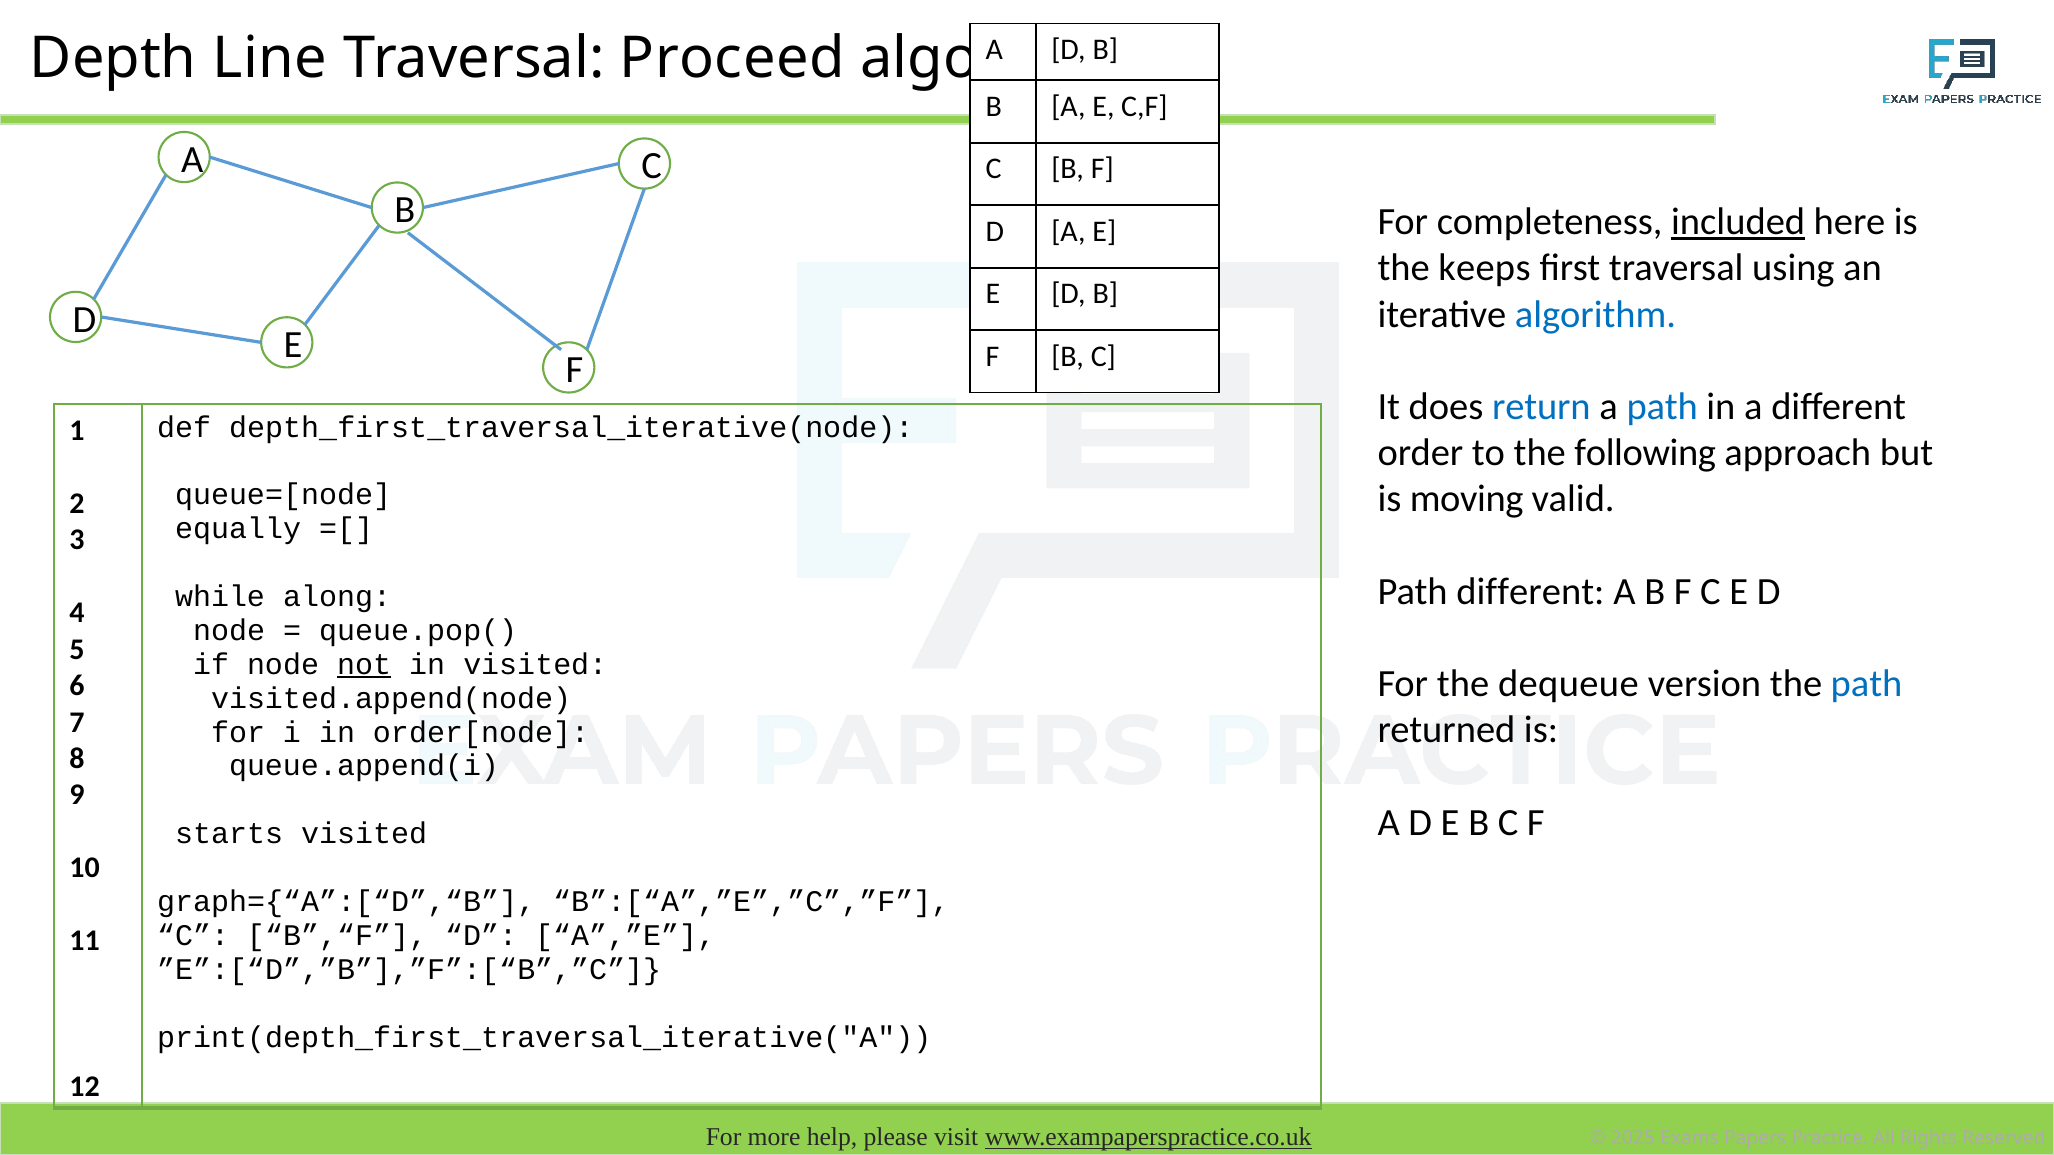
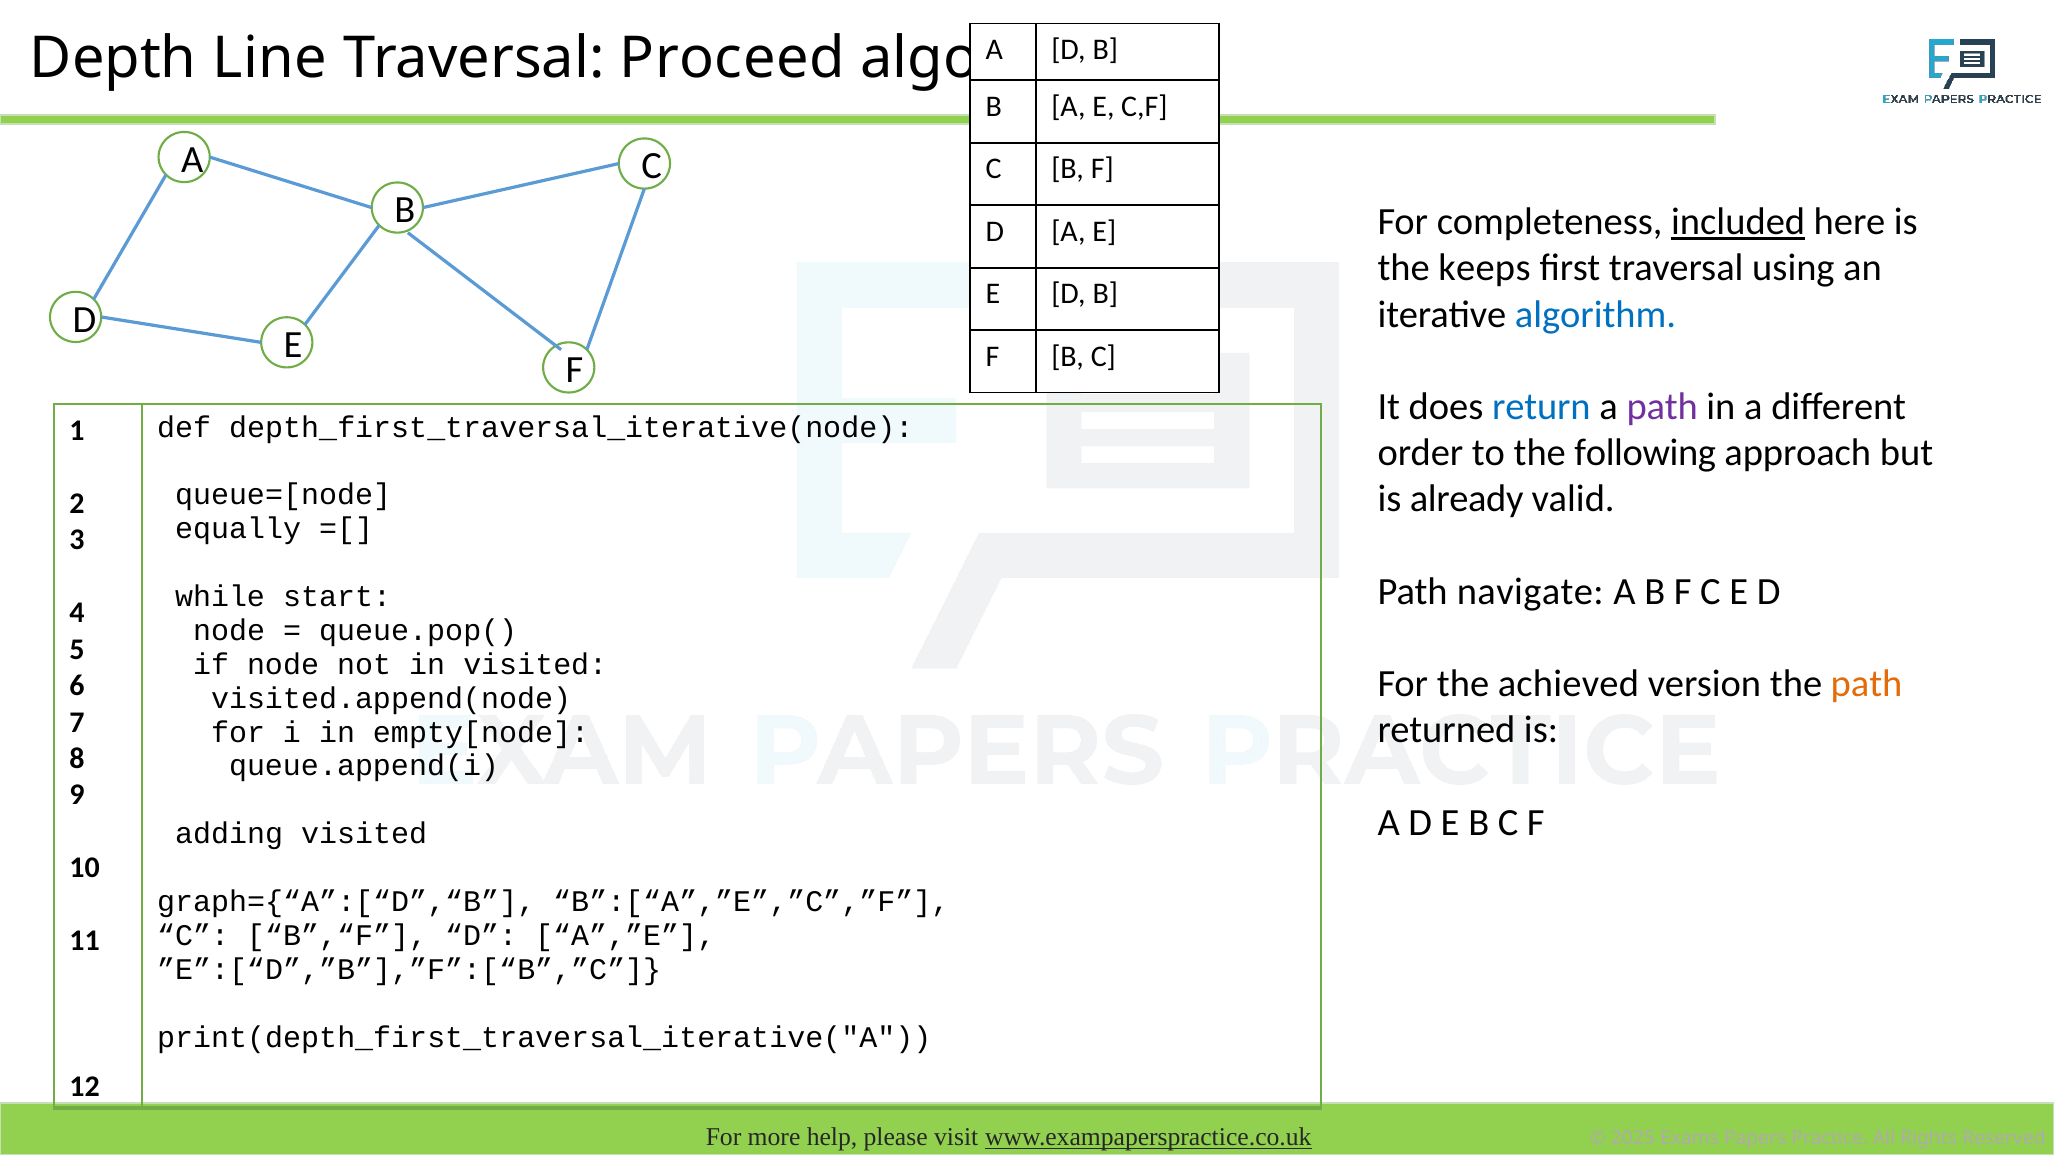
path colour: blue -> purple (1662, 407)
moving: moving -> already (1467, 499)
Path different: different -> navigate (1530, 592)
along: along -> start (337, 597)
not underline: present -> none (364, 665)
dequeue: dequeue -> achieved (1568, 684)
path colour: blue -> orange (1866, 684)
order[node: order[node -> empty[node (481, 732)
starts: starts -> adding (229, 834)
